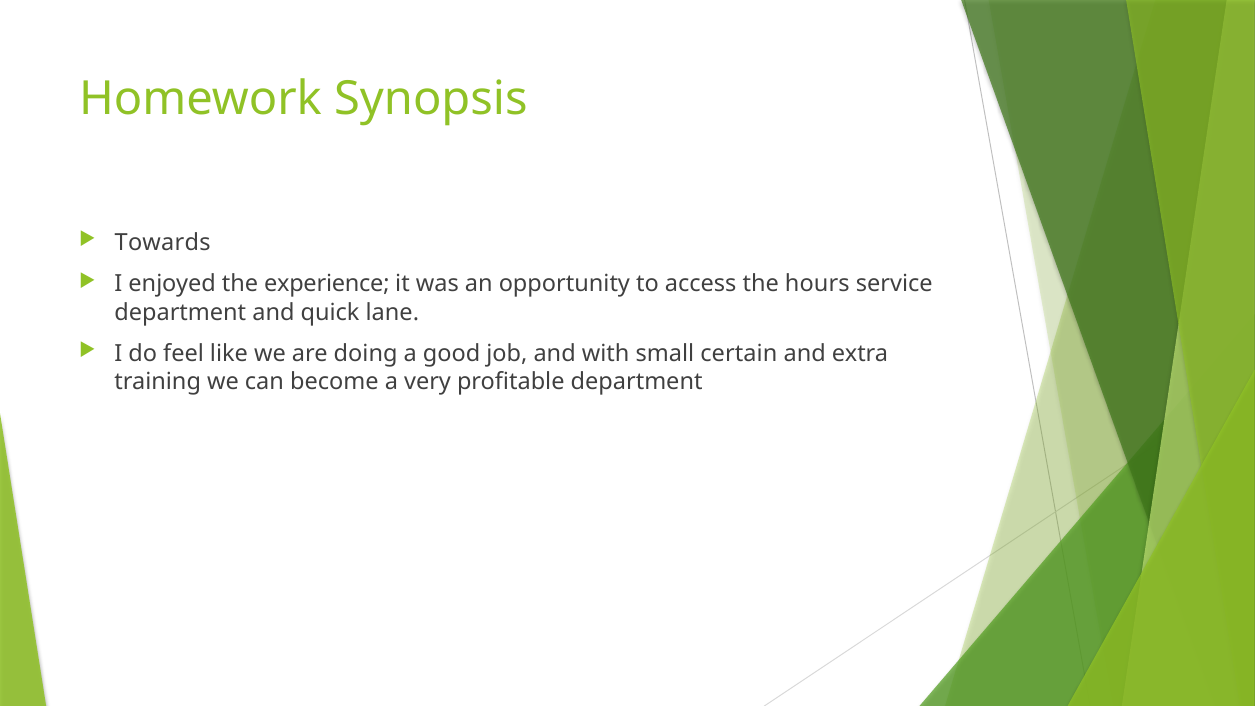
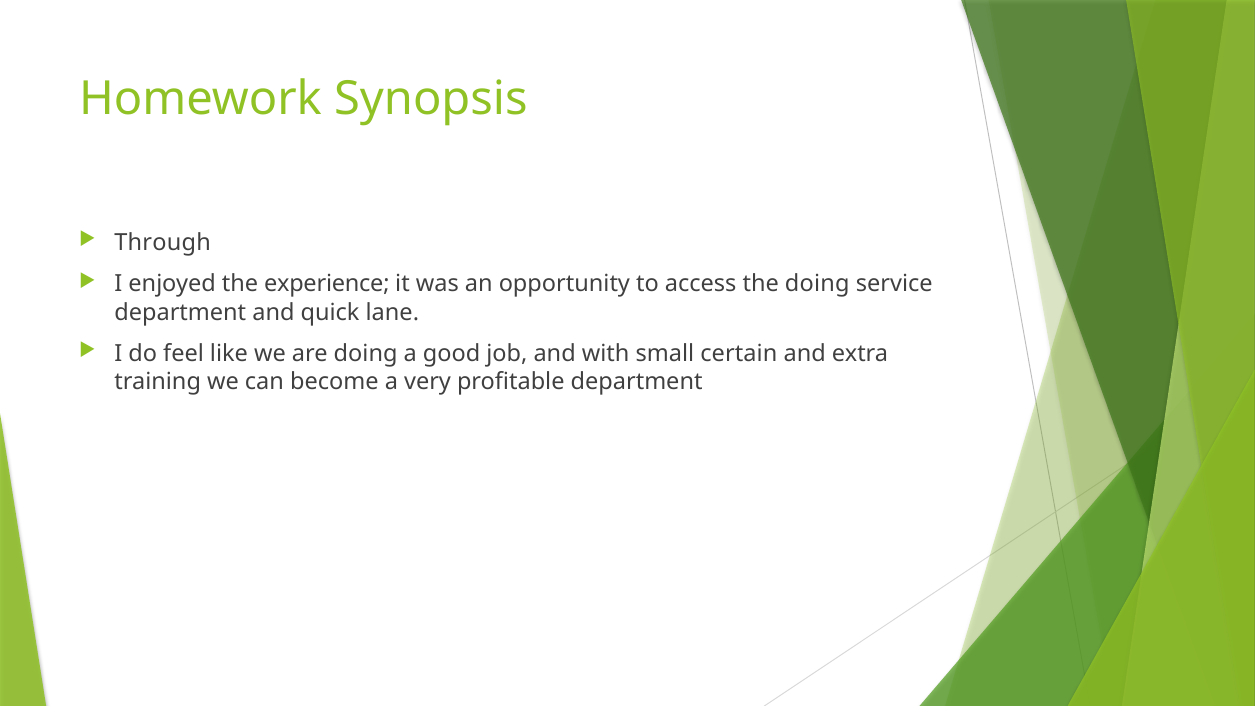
Towards: Towards -> Through (163, 243)
the hours: hours -> doing (817, 284)
